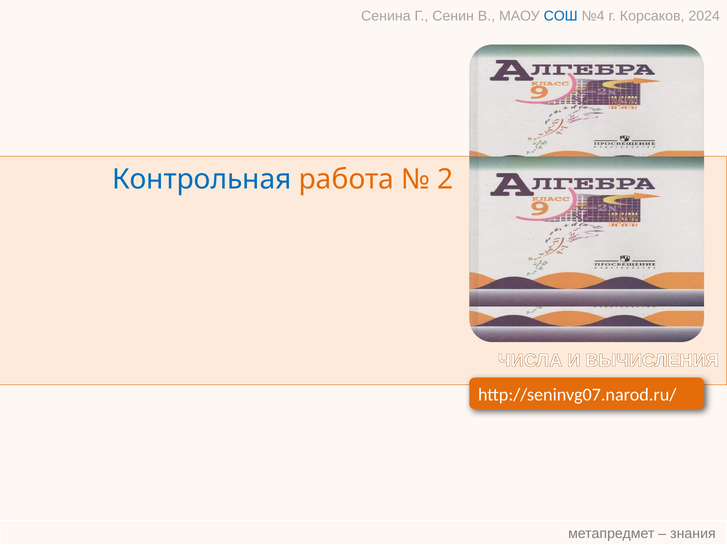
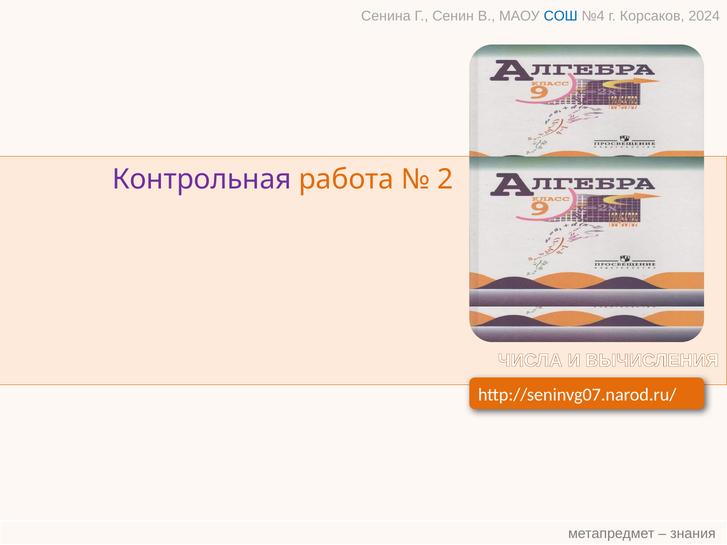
Контрольная colour: blue -> purple (202, 179)
